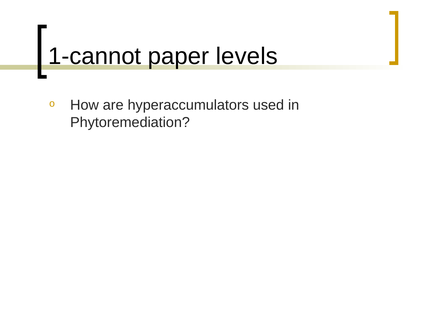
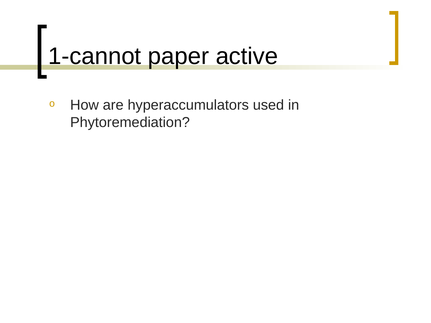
levels: levels -> active (247, 56)
